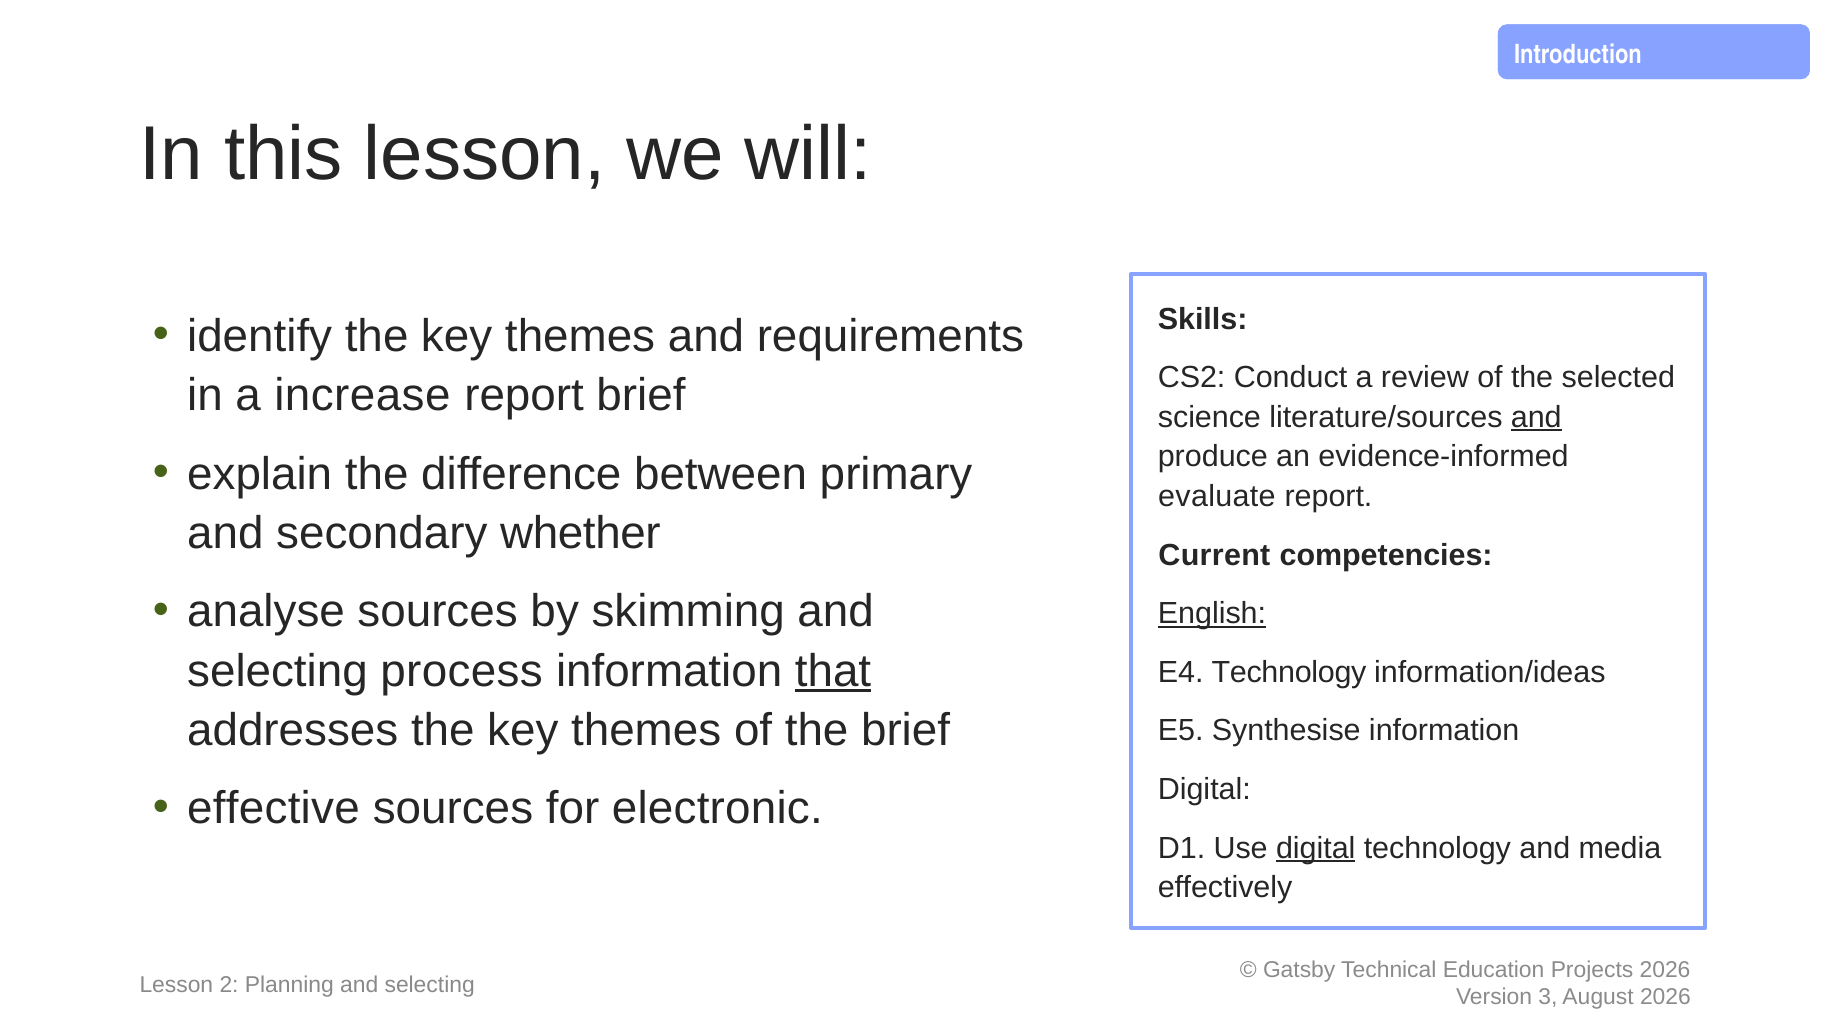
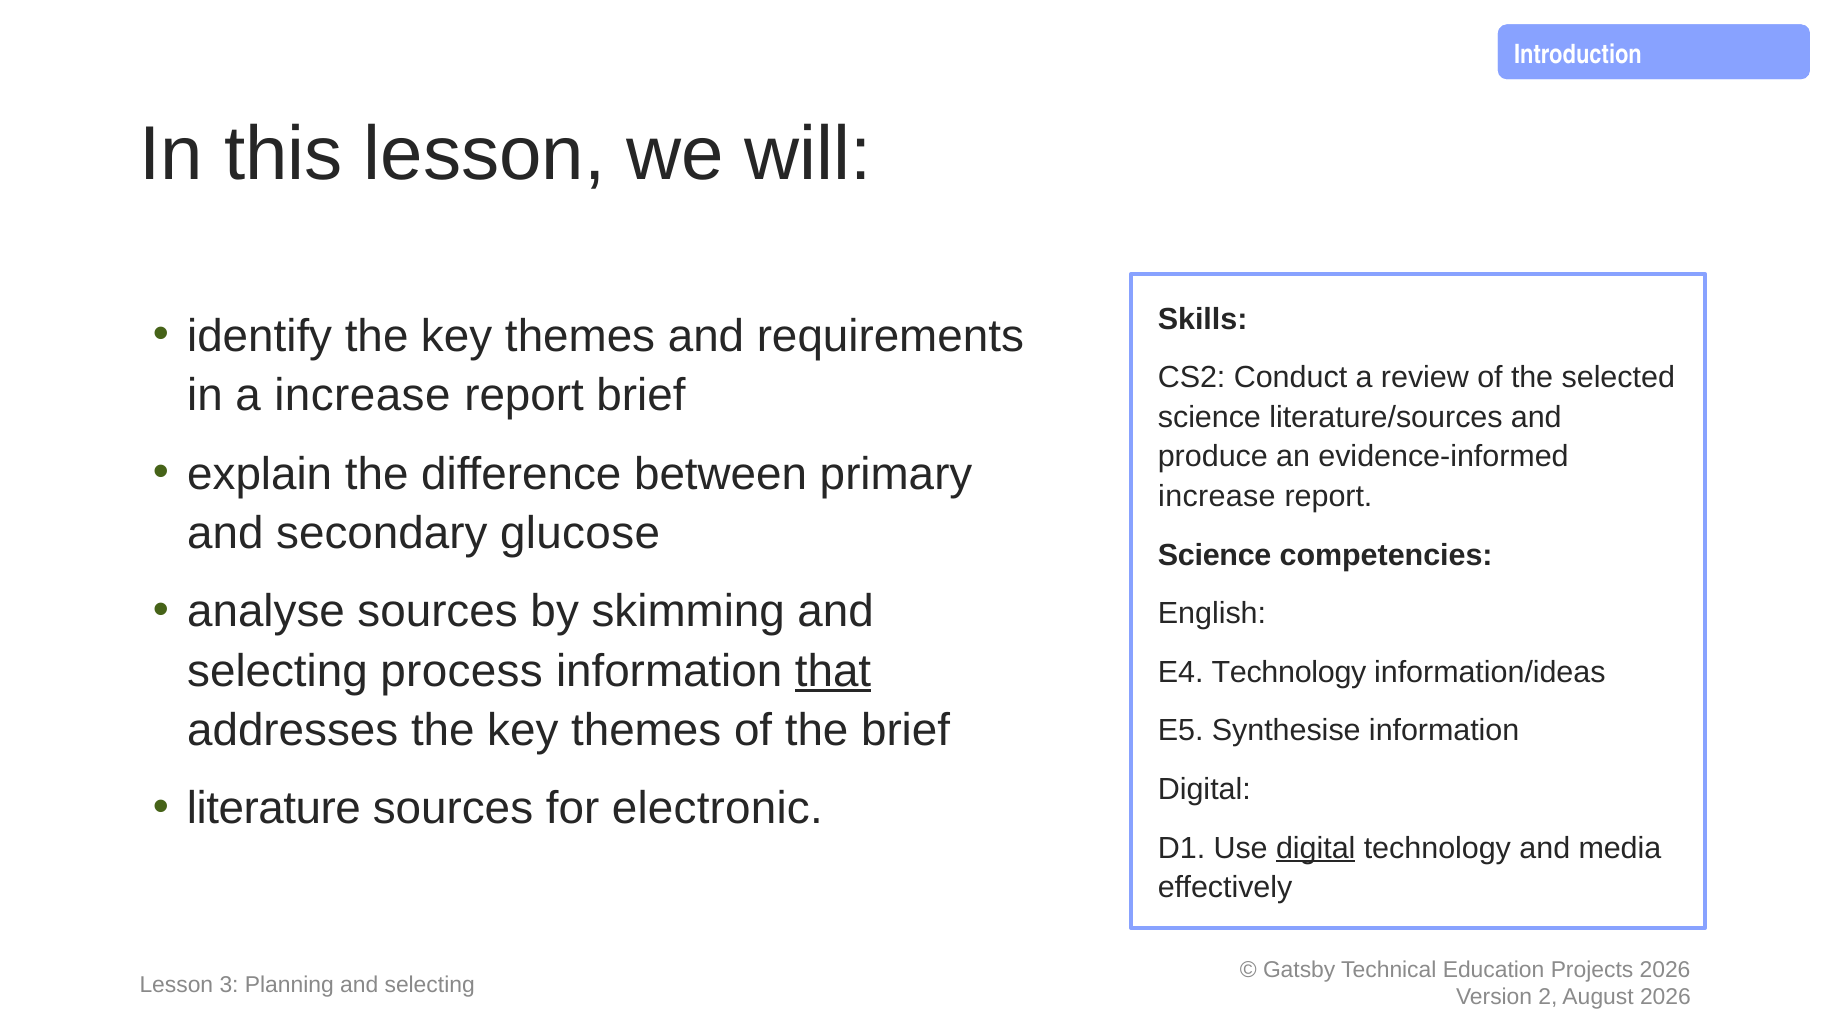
and underline: present -> none (1536, 417)
evaluate: evaluate -> increase (1217, 496)
whether: whether -> glucose (580, 533)
Current: Current -> Science (1215, 555)
English underline: present -> none (1212, 614)
effective: effective -> literature (274, 809)
2: 2 -> 3 (229, 985)
3: 3 -> 2 (1548, 997)
